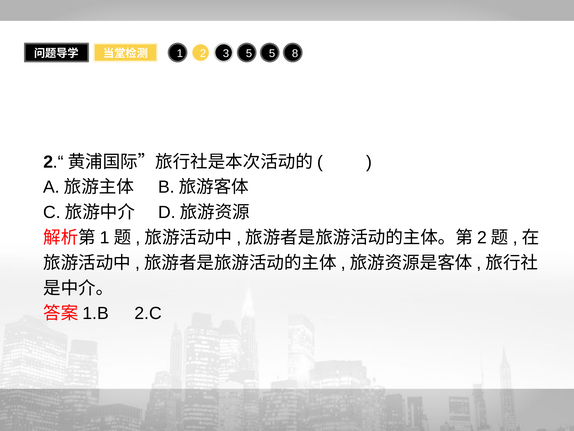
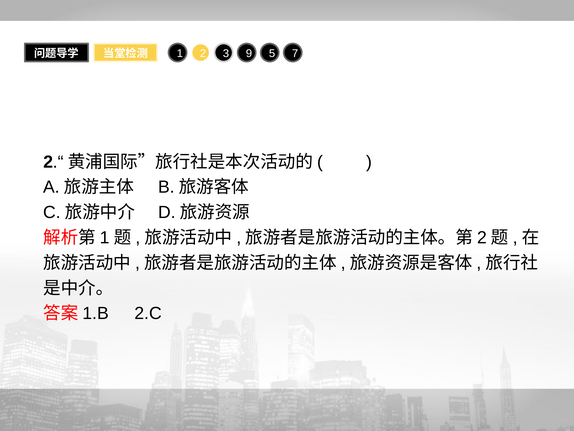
3 5: 5 -> 9 (249, 53)
8: 8 -> 7 (295, 53)
